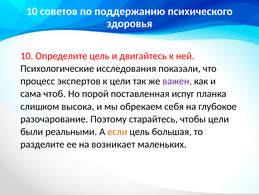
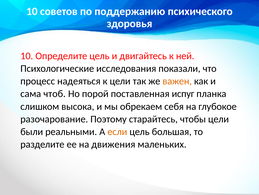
экспертов: экспертов -> надеяться (79, 81)
важен colour: purple -> orange (177, 81)
возникает: возникает -> движения (113, 144)
